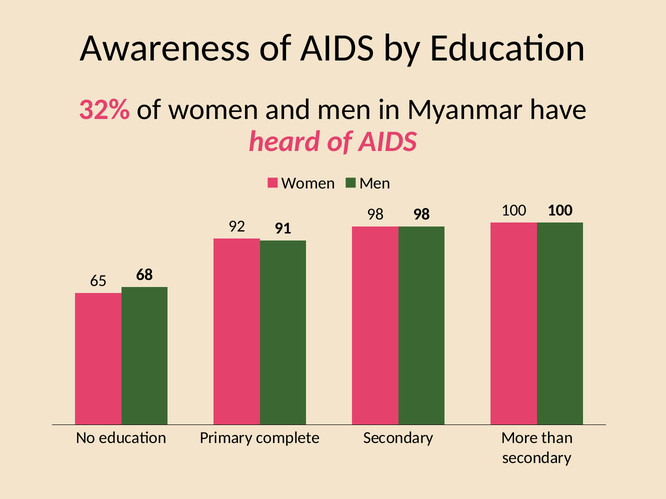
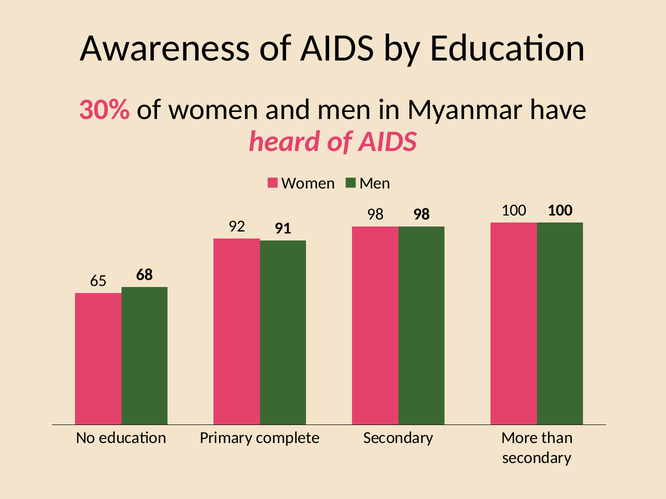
32%: 32% -> 30% (104, 110)
